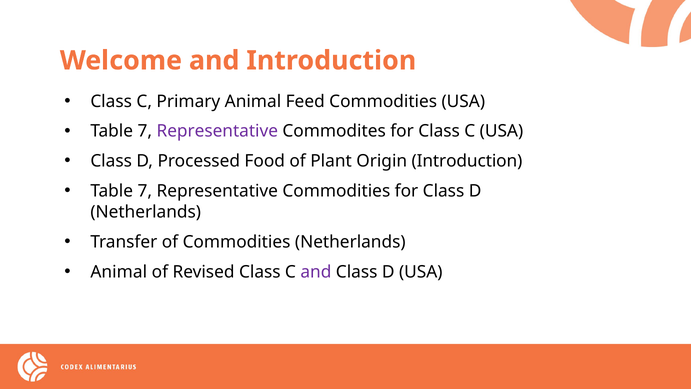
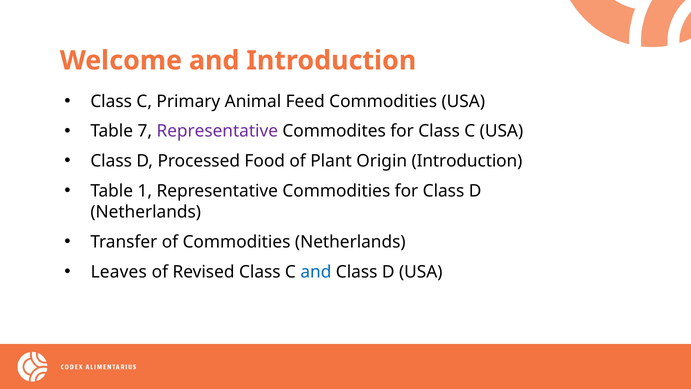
7: 7 -> 1 (145, 191)
Animal: Animal -> Leaves (119, 272)
and colour: purple -> blue (316, 272)
